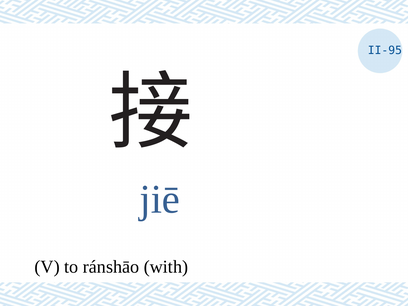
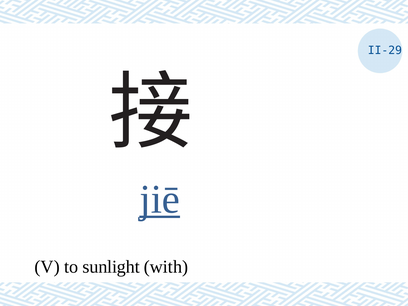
II-95: II-95 -> II-29 (385, 50)
jiē underline: none -> present (160, 199)
ránshāo: ránshāo -> sunlight (111, 267)
